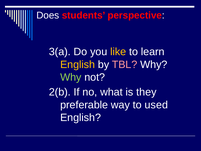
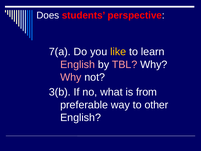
3(a: 3(a -> 7(a (60, 52)
English colour: yellow -> pink (78, 64)
Why colour: light green -> pink (71, 77)
2(b: 2(b -> 3(b (60, 92)
they: they -> from (147, 92)
used: used -> other (156, 105)
